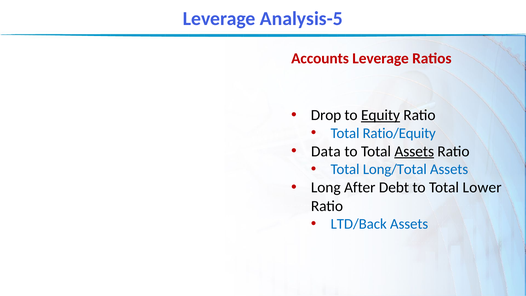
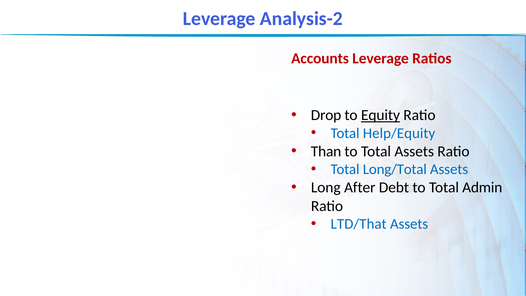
Analysis-5: Analysis-5 -> Analysis-2 (301, 19)
Ratio/Equity: Ratio/Equity -> Help/Equity (399, 133)
Data: Data -> Than (326, 151)
Assets underline: present -> none (414, 151)
Lower: Lower -> Admin (482, 187)
LTD/Back: LTD/Back -> LTD/That (359, 224)
